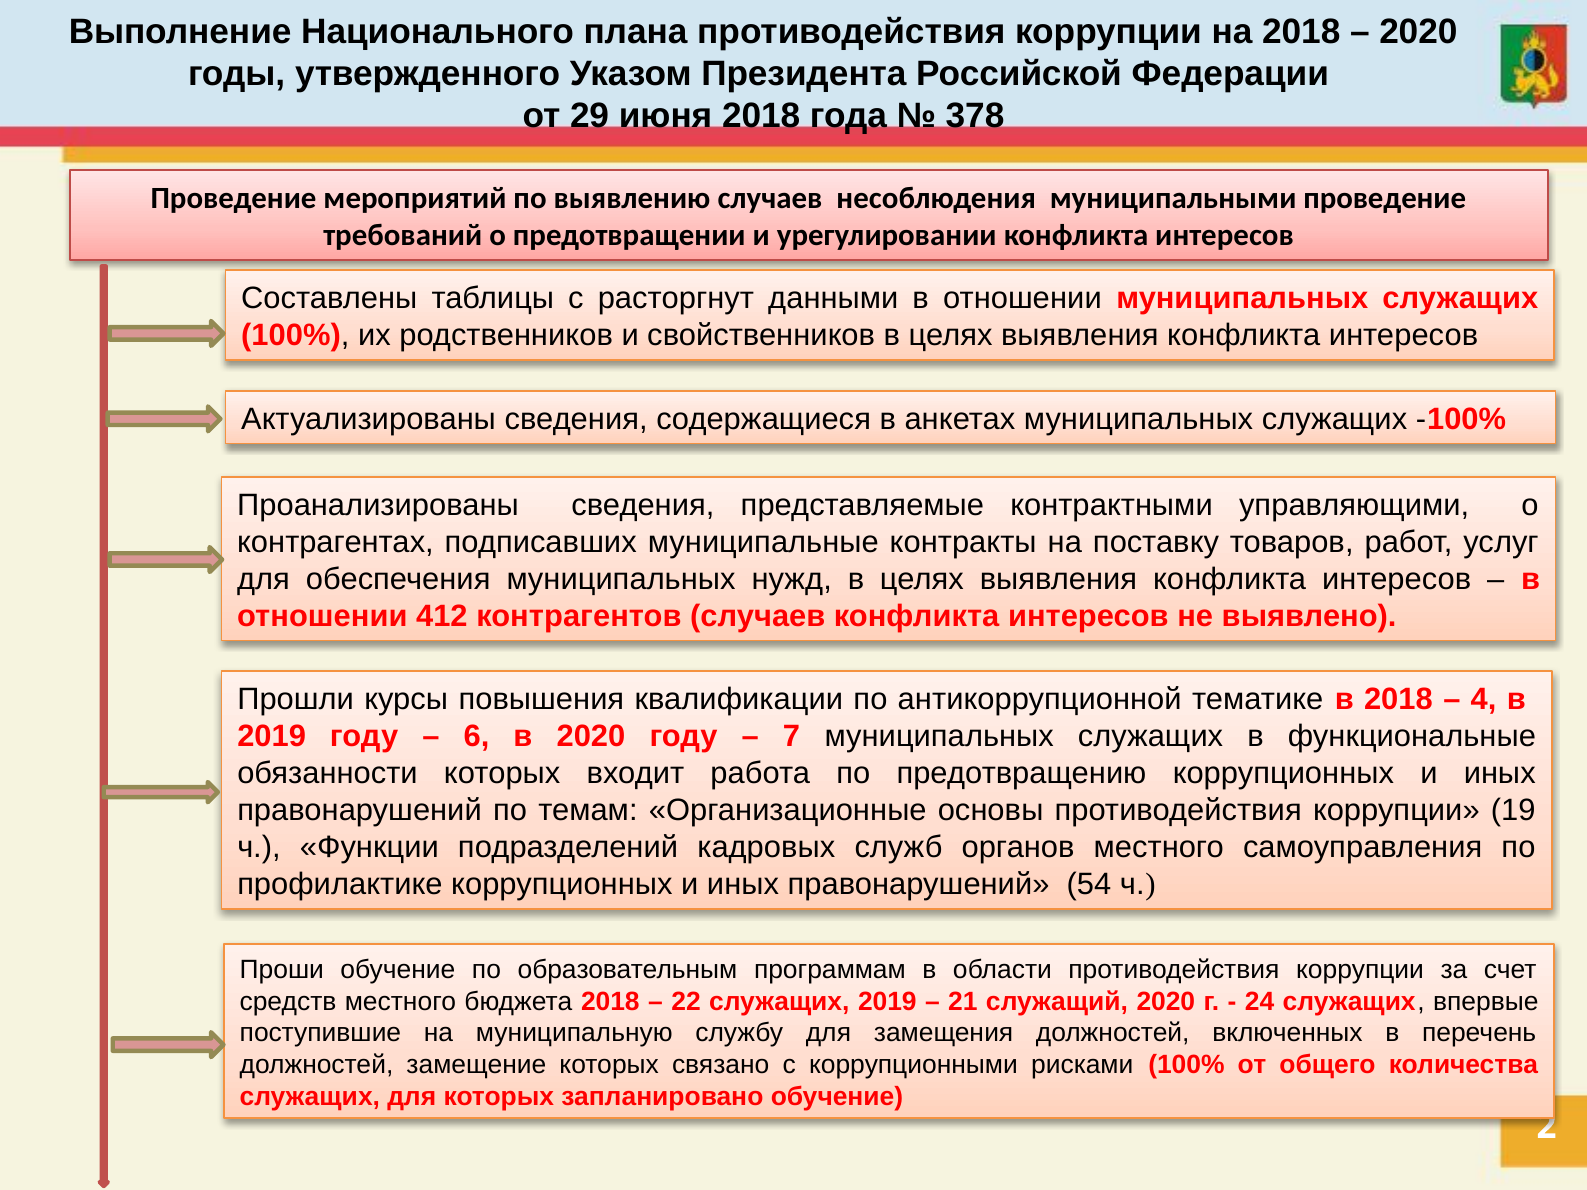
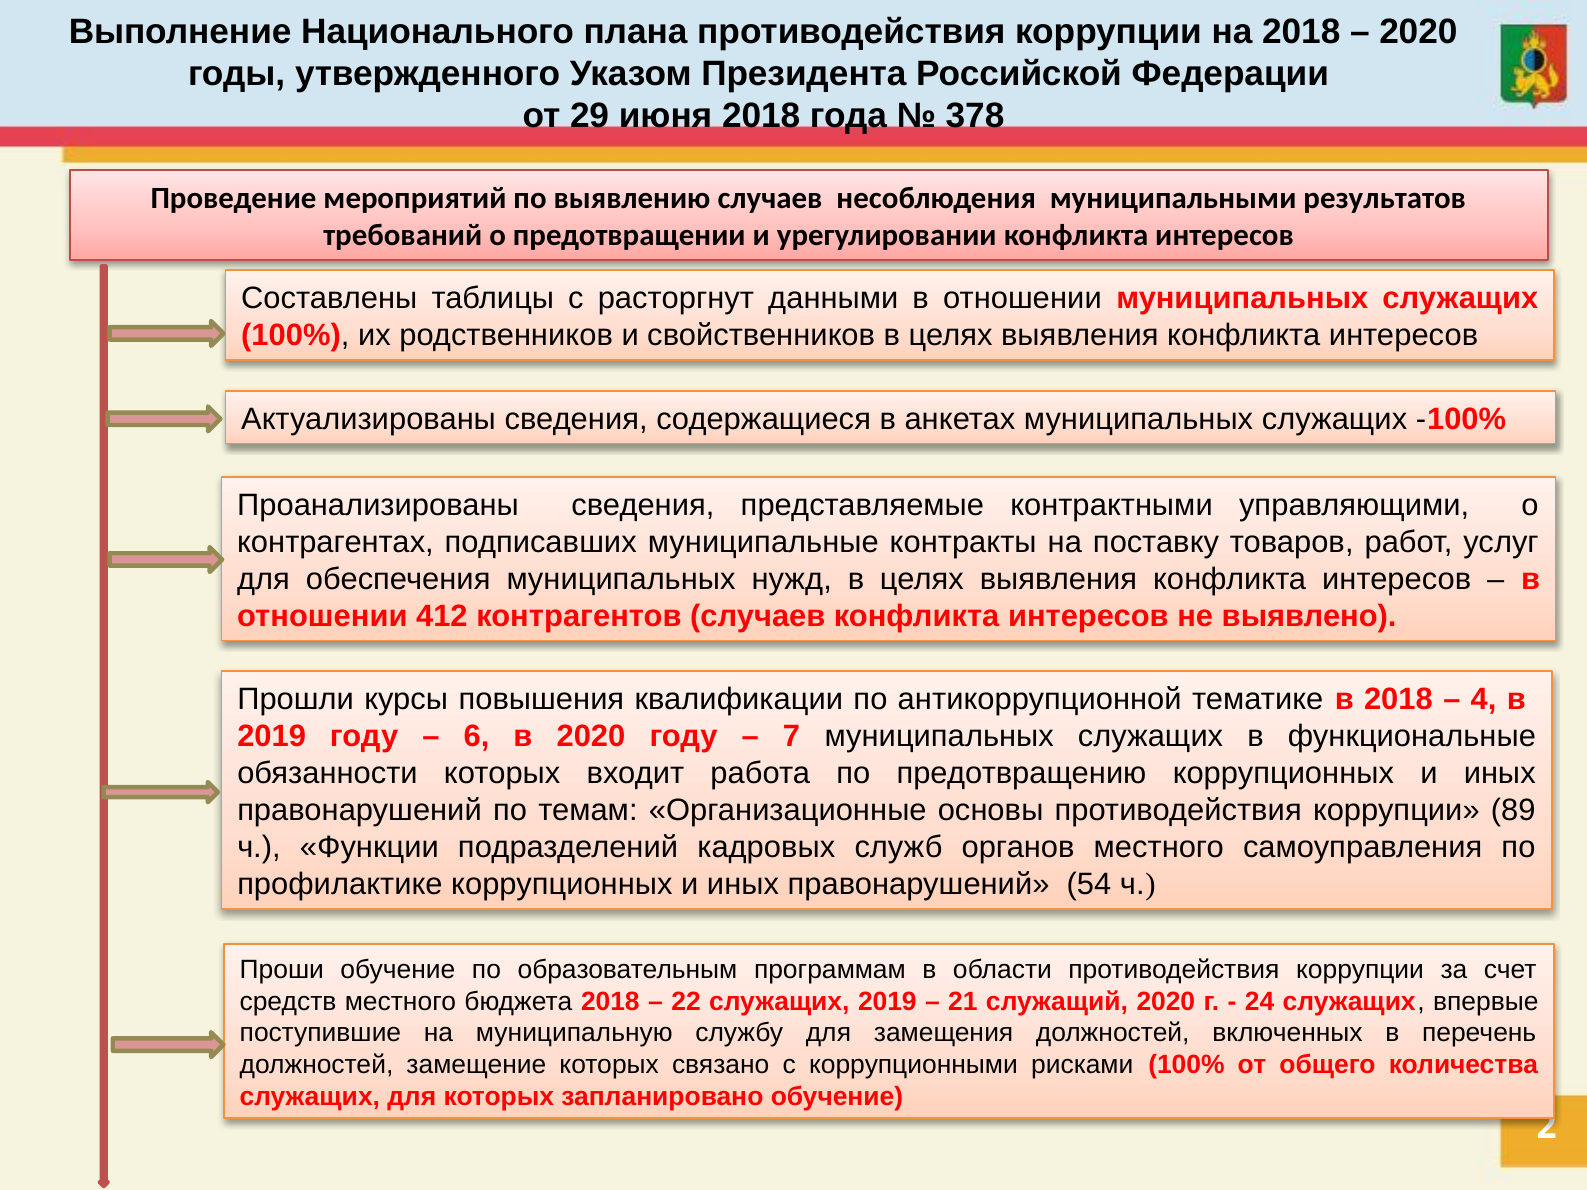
муниципальными проведение: проведение -> результатов (1385, 199)
19: 19 -> 89 (1513, 811)
